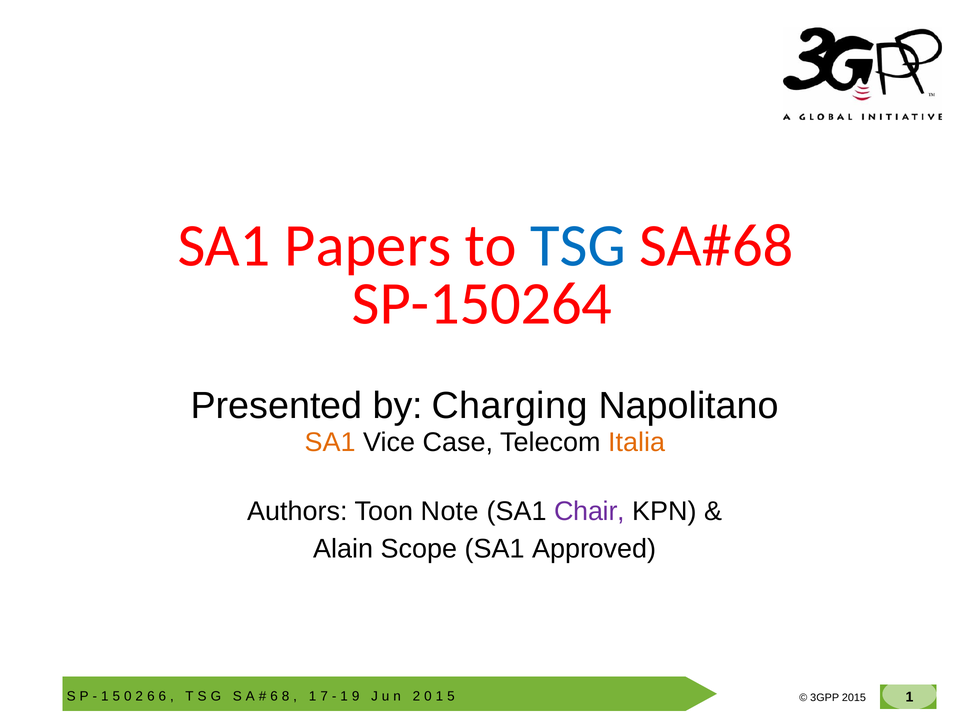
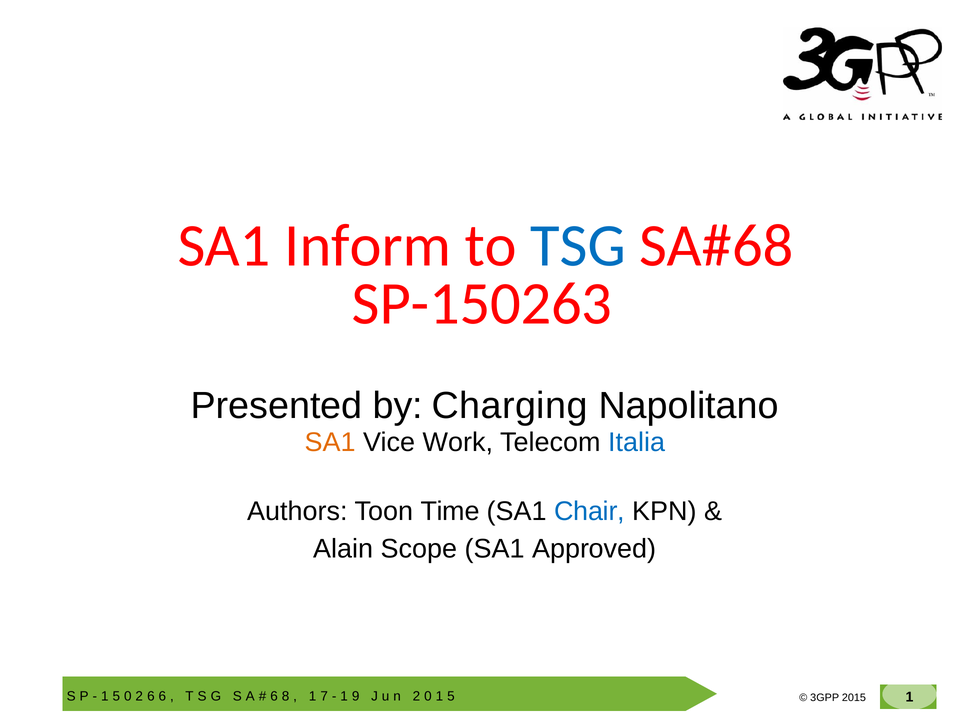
Papers: Papers -> Inform (368, 245)
SP-150264: SP-150264 -> SP-150263 (482, 304)
Case: Case -> Work (458, 442)
Italia colour: orange -> blue (637, 442)
Note: Note -> Time (450, 511)
Chair colour: purple -> blue (590, 511)
